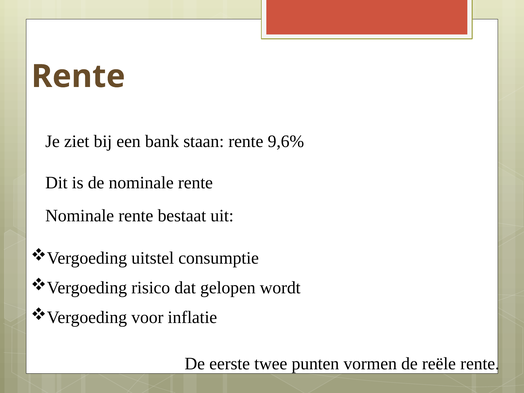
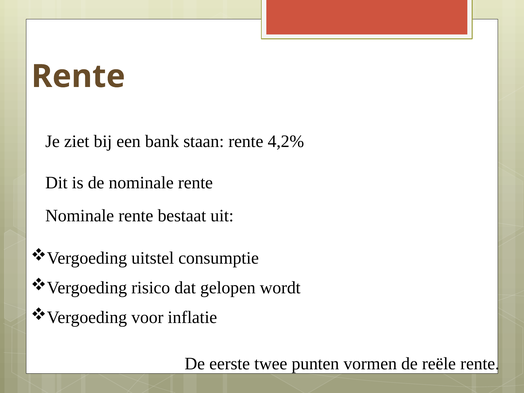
9,6%: 9,6% -> 4,2% (286, 141)
